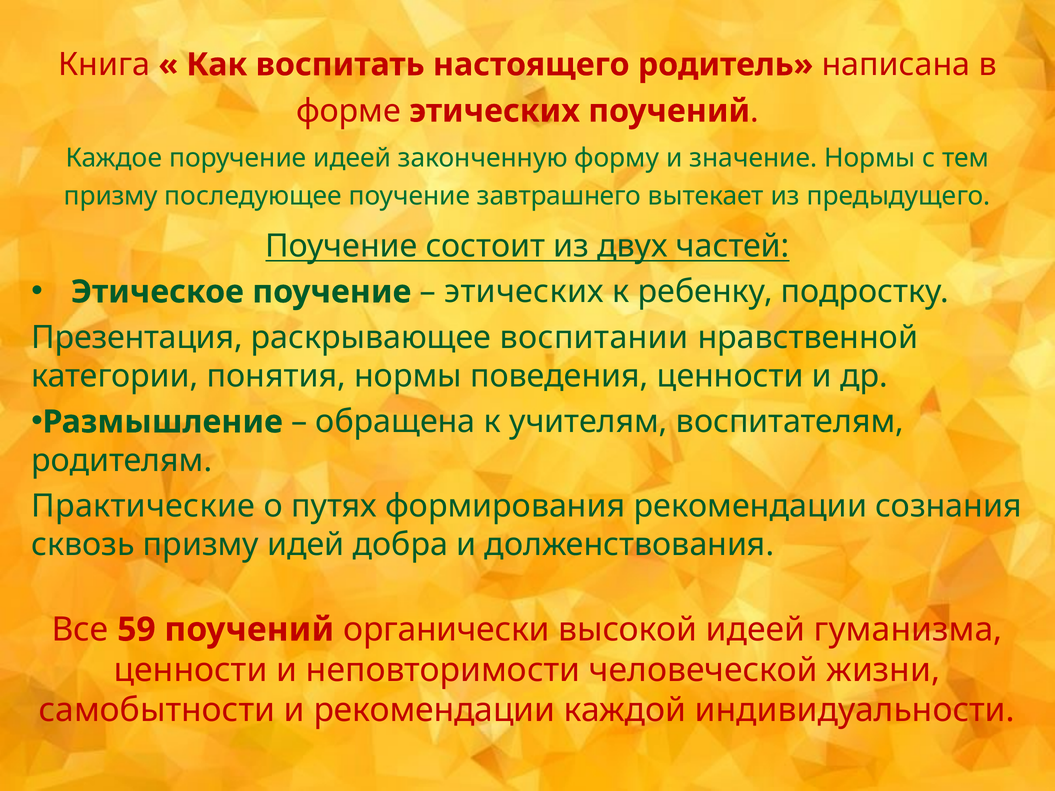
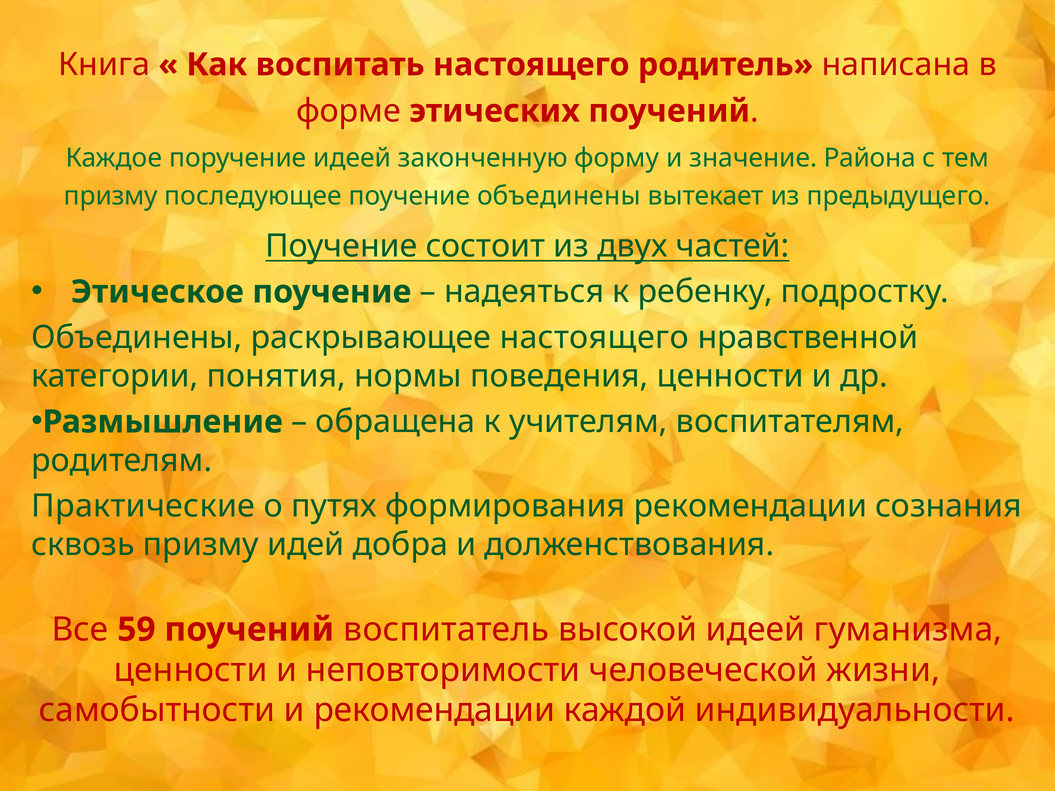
значение Нормы: Нормы -> Района (870, 158)
поучение завтрашнего: завтрашнего -> объединены (559, 196)
этических: этических -> надеяться (524, 292)
Презентация: Презентация -> Объединены (137, 338)
раскрывающее воспитании: воспитании -> настоящего (594, 338)
органически: органически -> воспитатель (446, 630)
